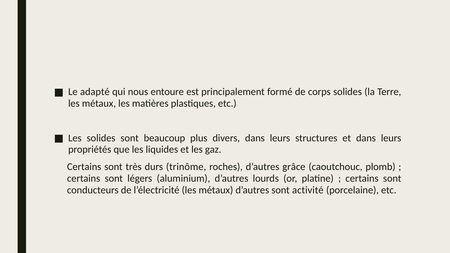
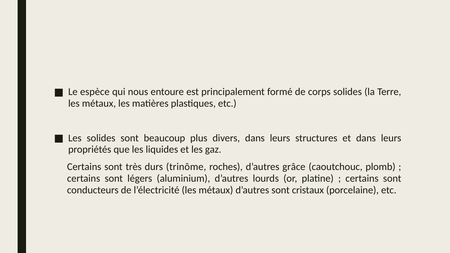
adapté: adapté -> espèce (95, 92)
activité: activité -> cristaux (308, 190)
